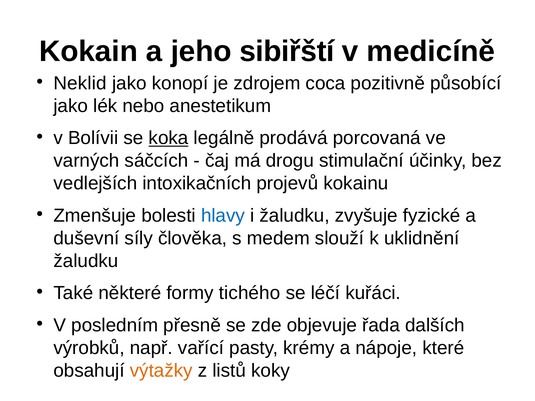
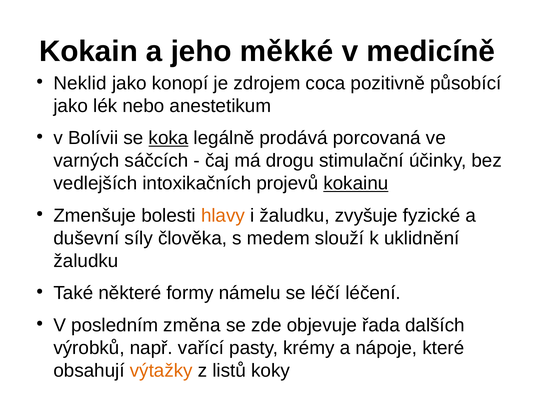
sibiřští: sibiřští -> měkké (287, 52)
kokainu underline: none -> present (356, 183)
hlavy colour: blue -> orange (223, 216)
tichého: tichého -> námelu (250, 293)
kuřáci: kuřáci -> léčení (373, 293)
přesně: přesně -> změna (192, 325)
